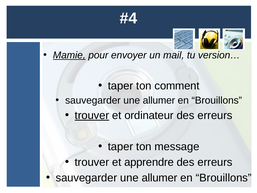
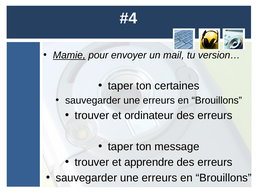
comment: comment -> certaines (177, 86)
allumer: allumer -> erreurs (159, 100)
trouver underline: present -> none (92, 115)
allumer: allumer -> erreurs (159, 178)
